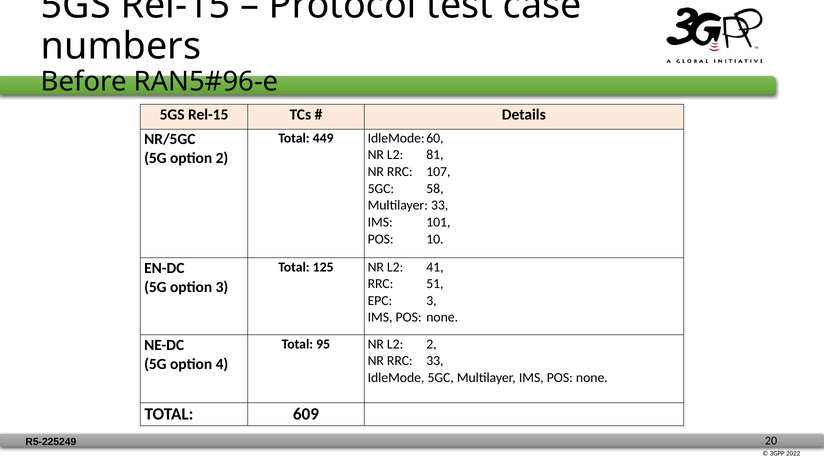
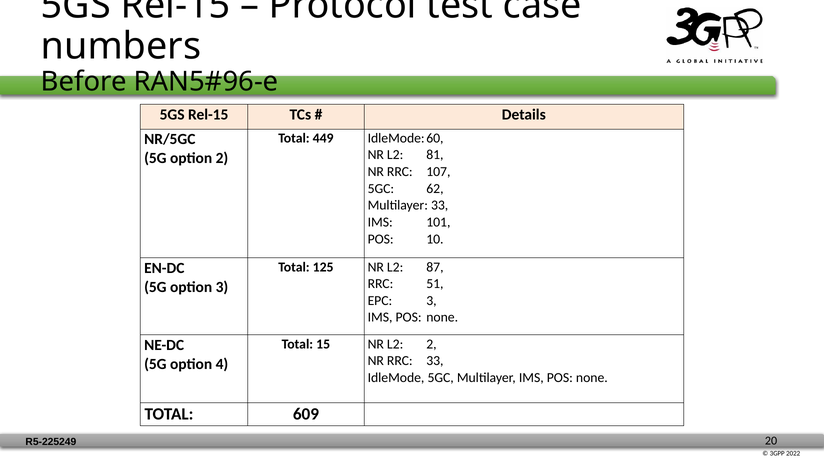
58: 58 -> 62 (435, 188)
41: 41 -> 87 (435, 267)
95: 95 -> 15 (323, 344)
